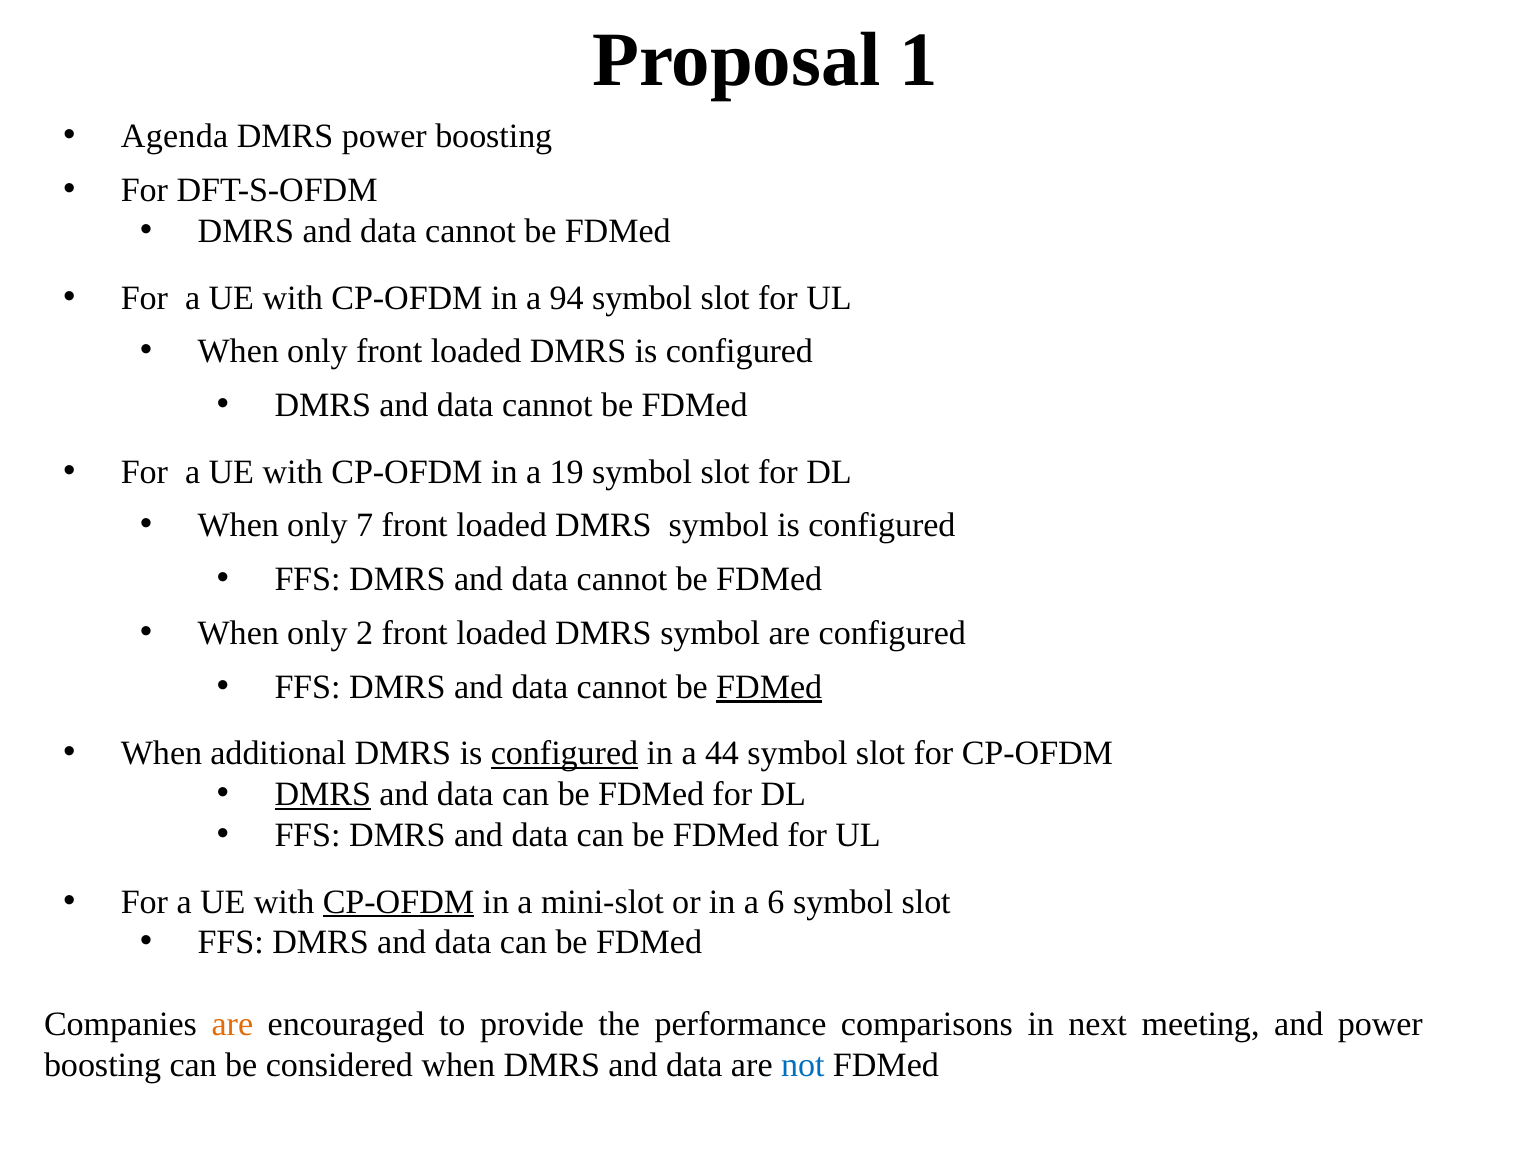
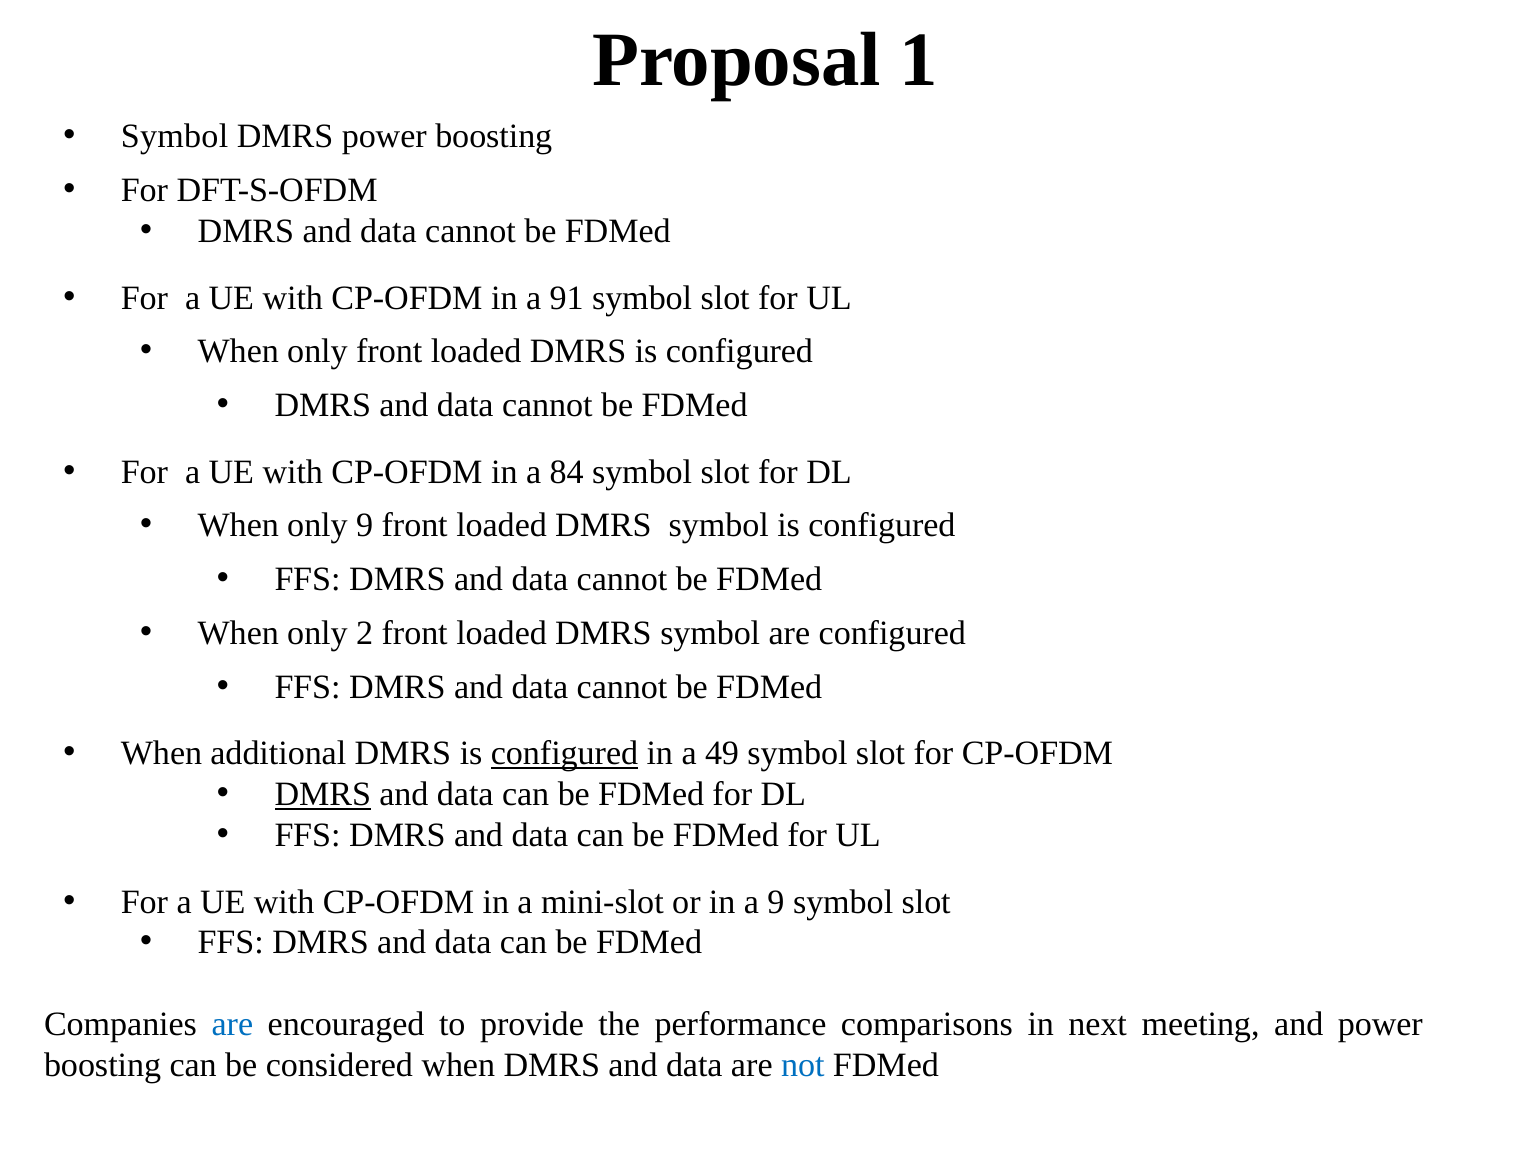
Agenda: Agenda -> Symbol (175, 137)
94: 94 -> 91 (567, 298)
19: 19 -> 84 (567, 472)
only 7: 7 -> 9 (365, 526)
FDMed underline: present -> none (769, 687)
44: 44 -> 49 (722, 753)
CP-OFDM underline: present -> none (398, 902)
a 6: 6 -> 9 (776, 902)
are colour: orange -> blue (232, 1025)
